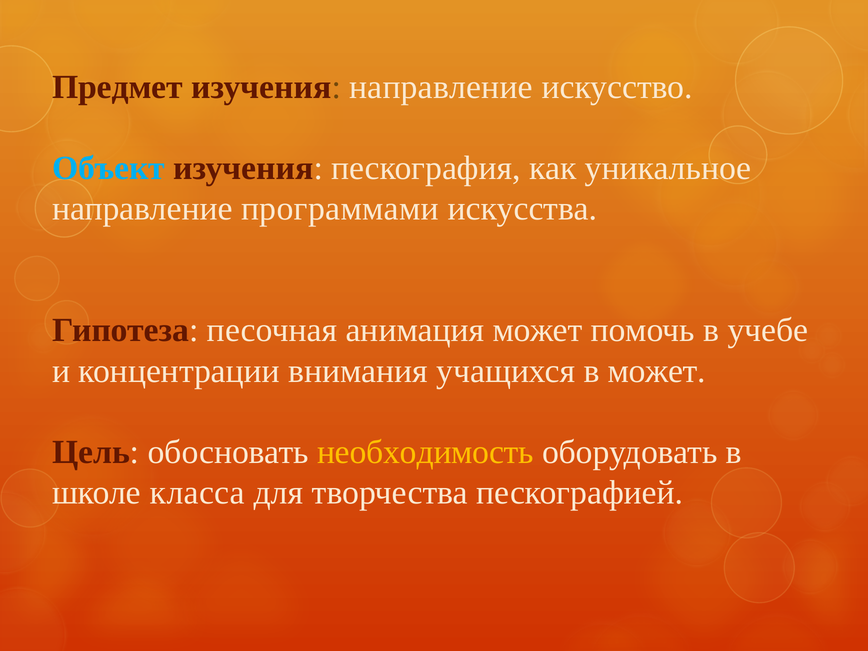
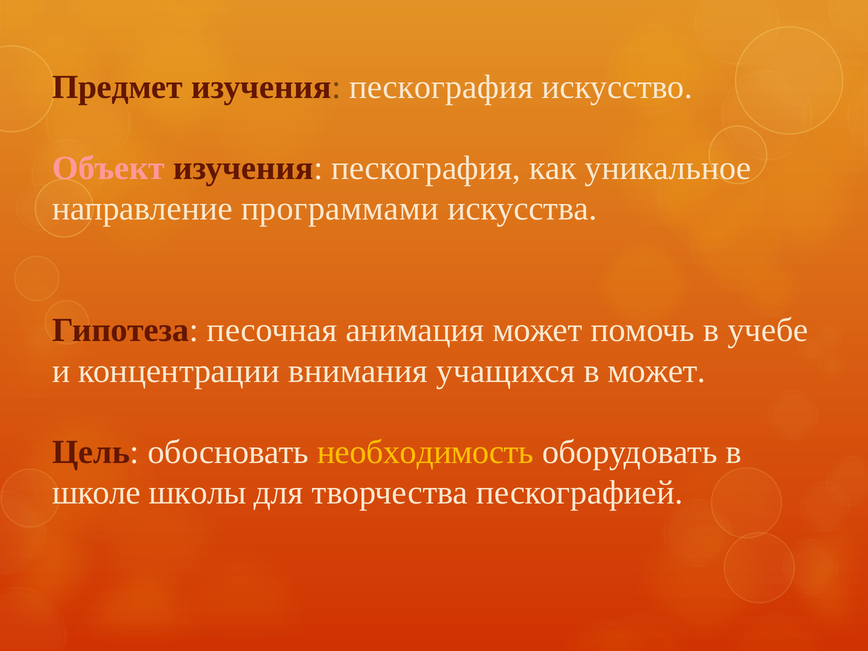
Предмет изучения направление: направление -> пескография (441, 87)
Объект colour: light blue -> pink (109, 168)
класса: класса -> школы (198, 492)
